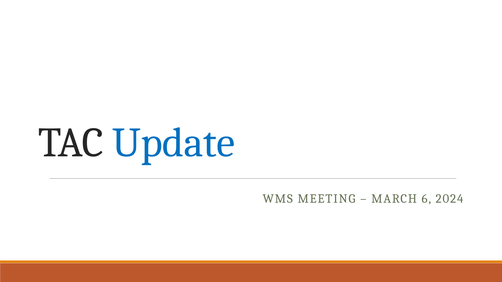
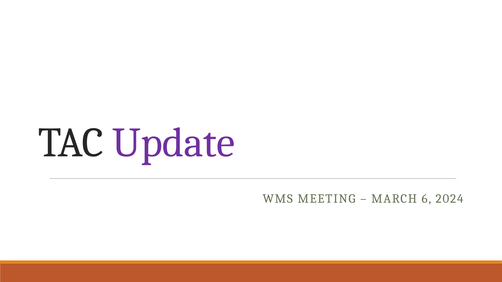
Update colour: blue -> purple (174, 143)
